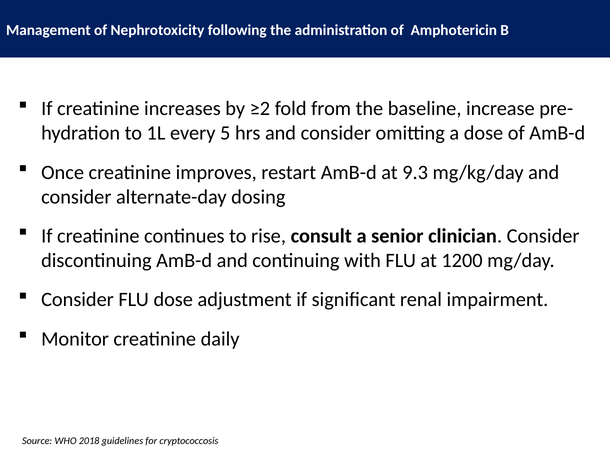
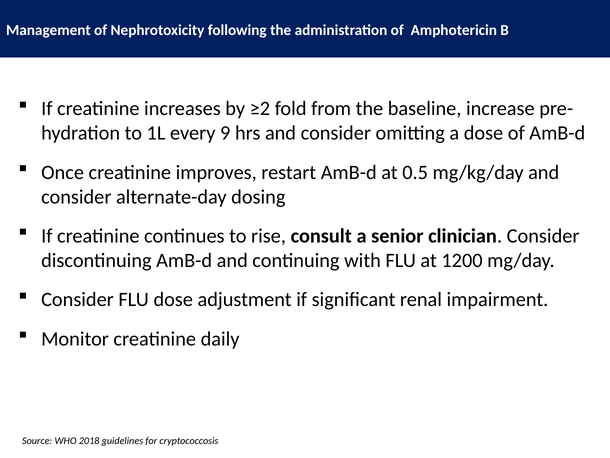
5: 5 -> 9 (225, 133)
9.3: 9.3 -> 0.5 (415, 172)
